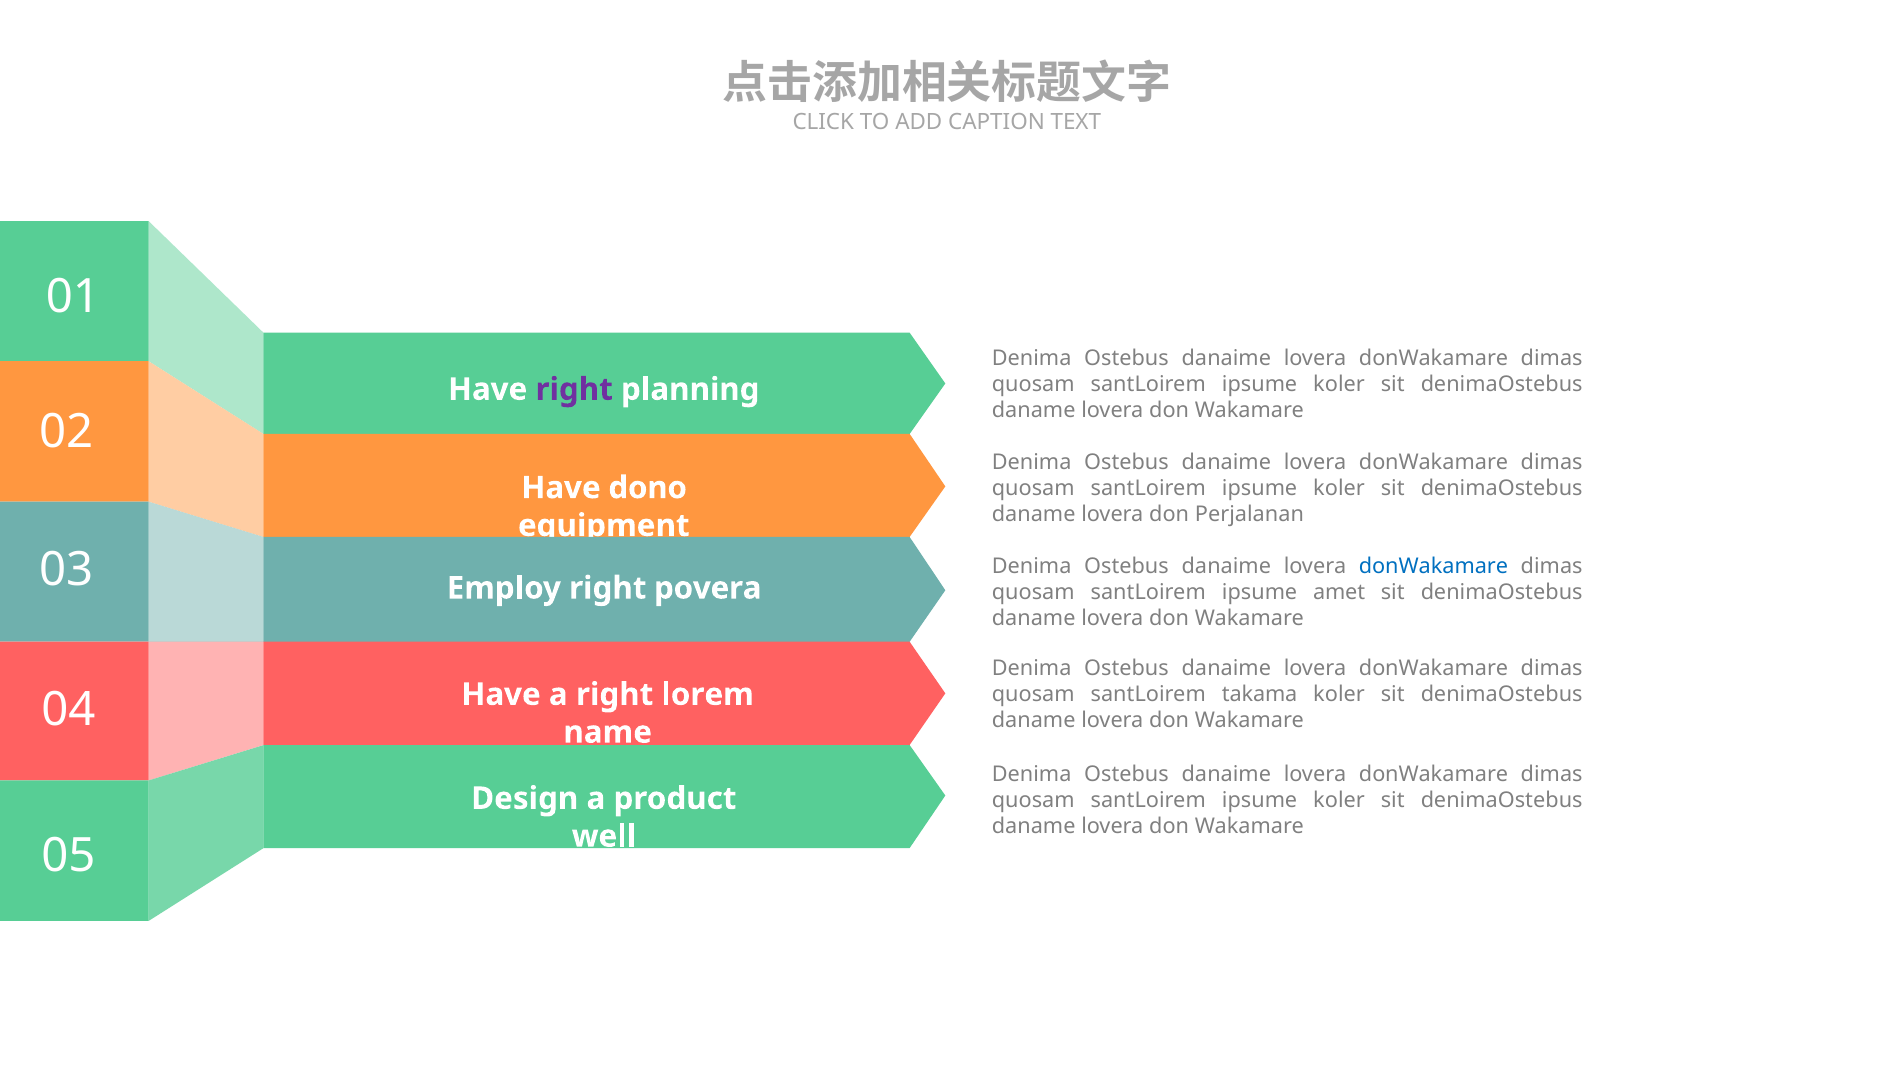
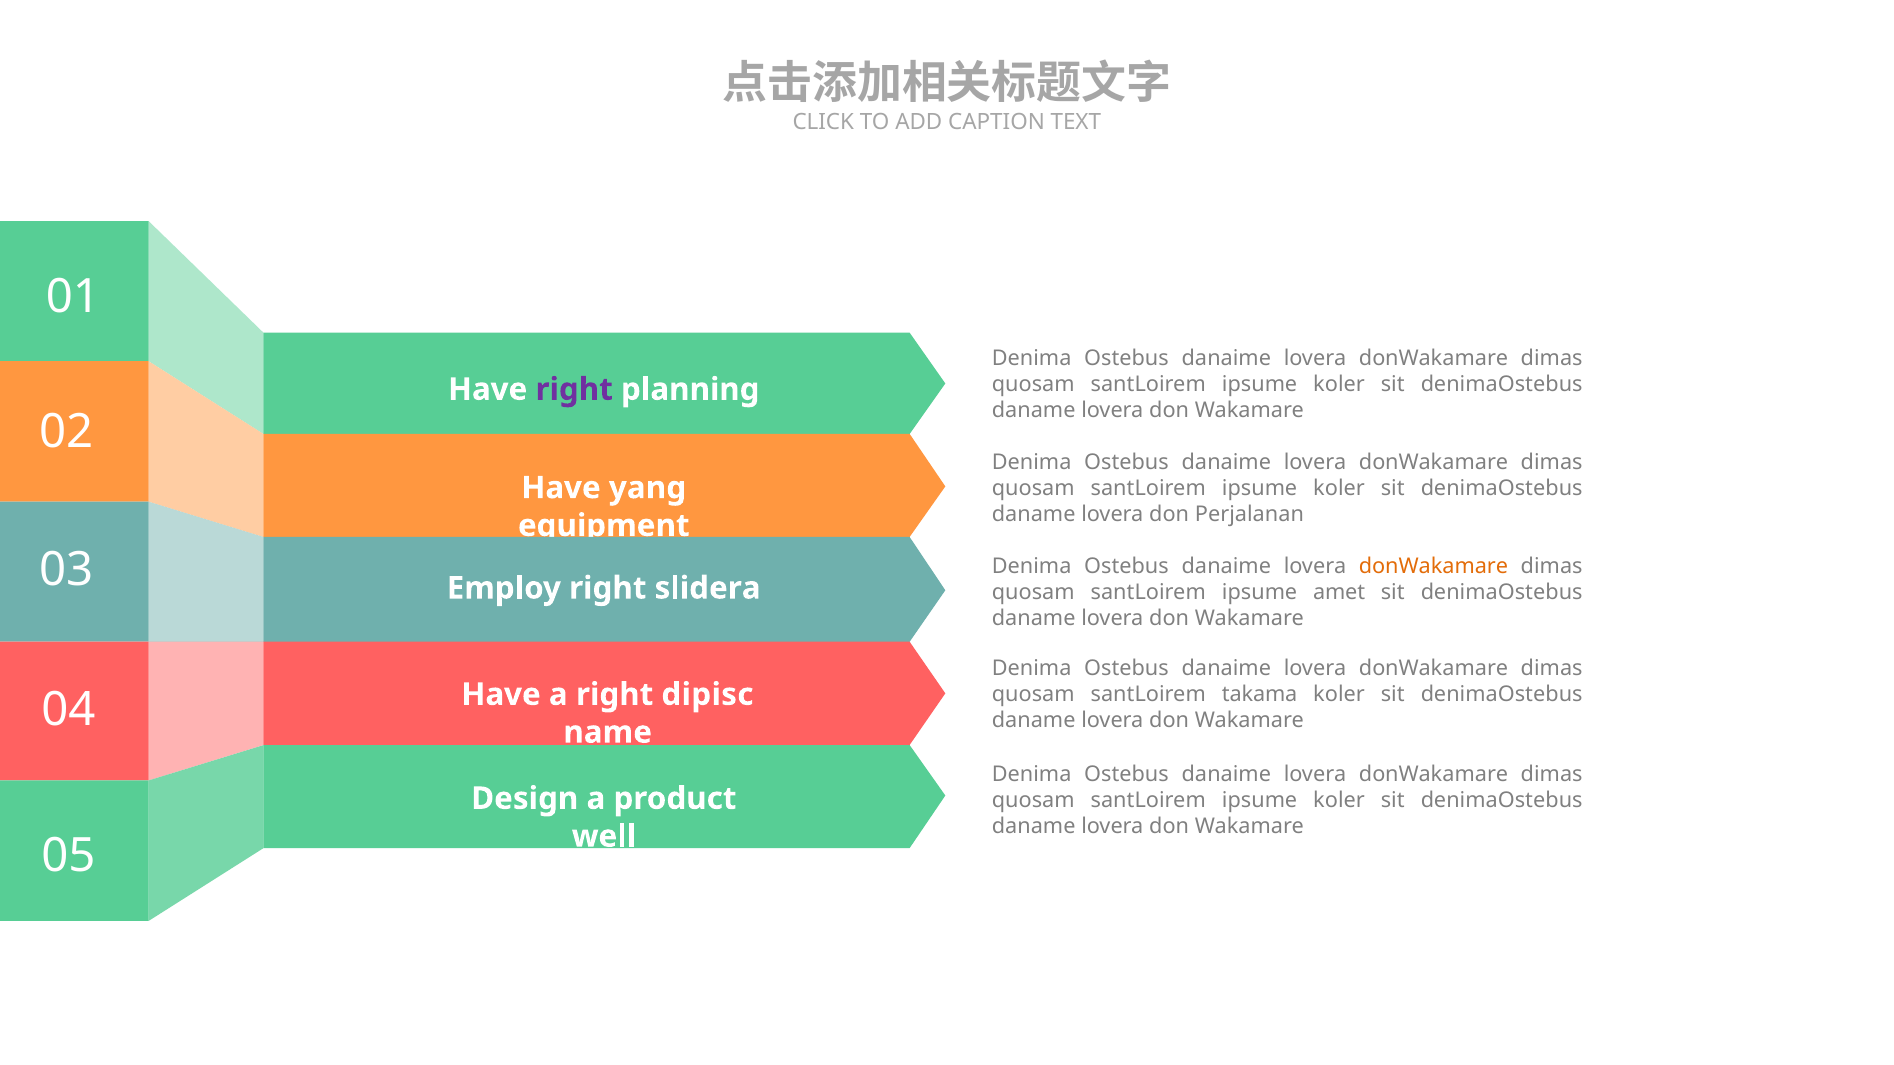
dono: dono -> yang (648, 488)
povera: povera -> slidera (708, 588)
donWakamare colour: blue -> orange (1433, 566)
lorem: lorem -> dipisc (707, 695)
